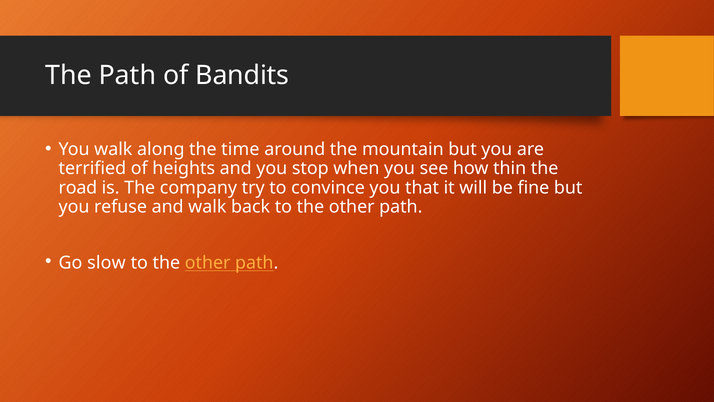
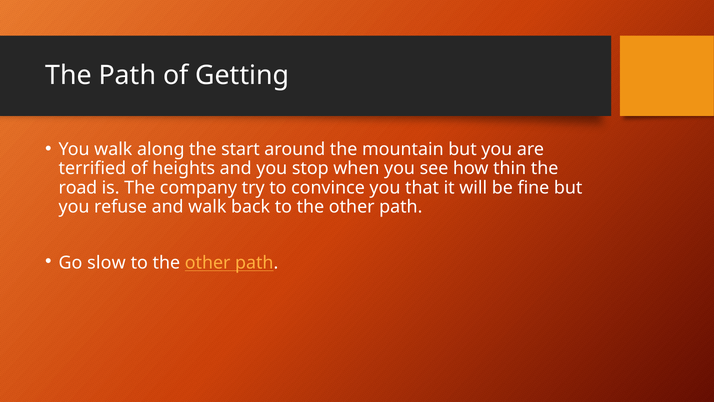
Bandits: Bandits -> Getting (242, 76)
time: time -> start (241, 149)
